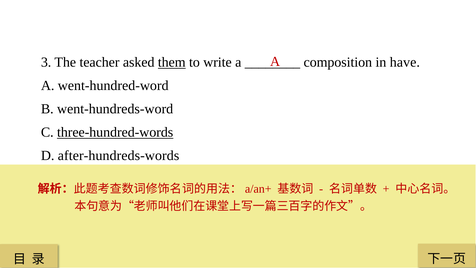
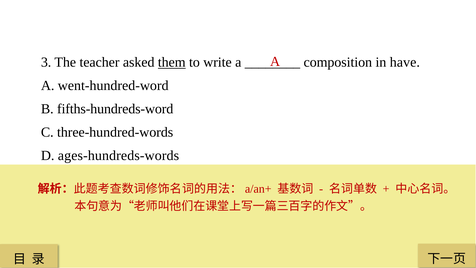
went-hundreds-word: went-hundreds-word -> fifths-hundreds-word (115, 109)
three-hundred-words underline: present -> none (115, 132)
after-hundreds-words: after-hundreds-words -> ages-hundreds-words (119, 156)
